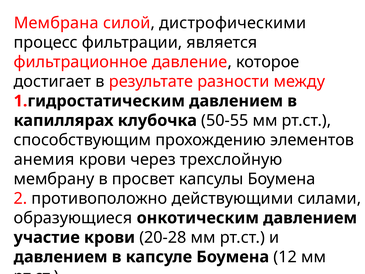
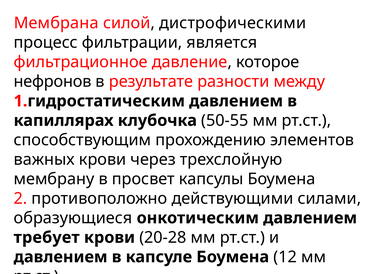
достигает: достигает -> нефронов (53, 81)
анемия: анемия -> важных (44, 159)
участие: участие -> требует (47, 237)
